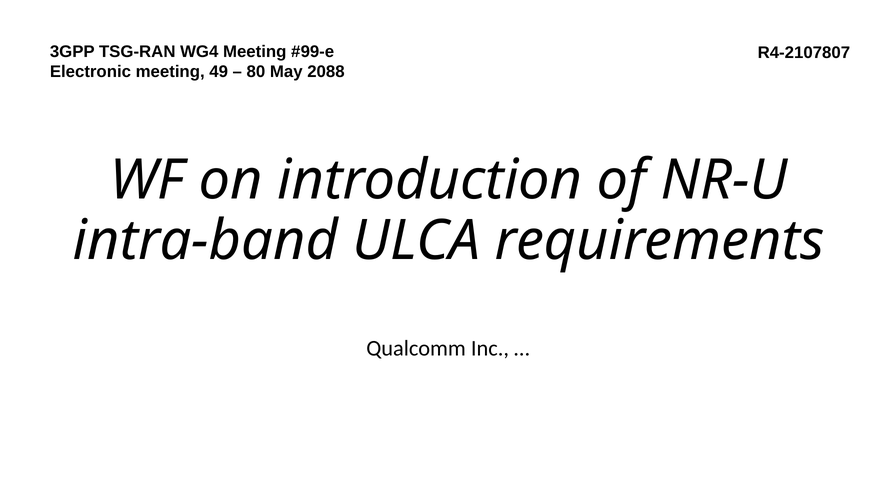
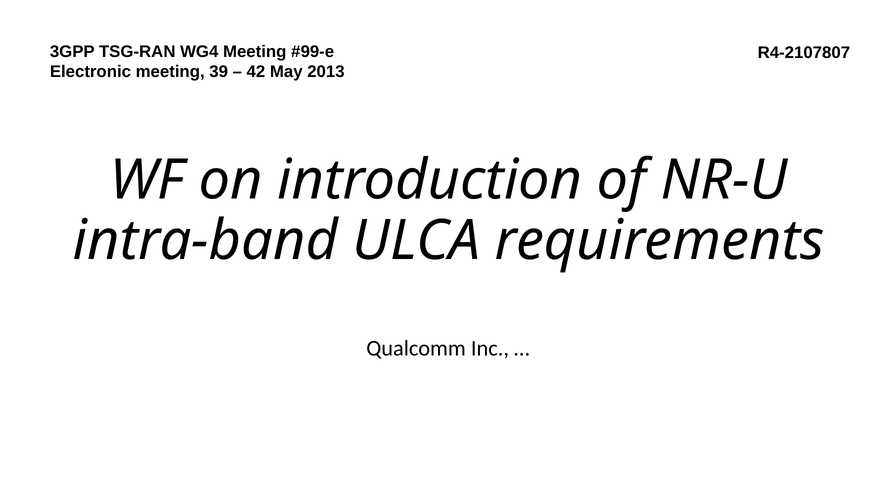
49: 49 -> 39 (219, 72)
80: 80 -> 42 (256, 72)
2088: 2088 -> 2013 (326, 72)
